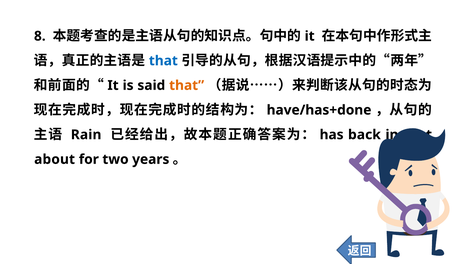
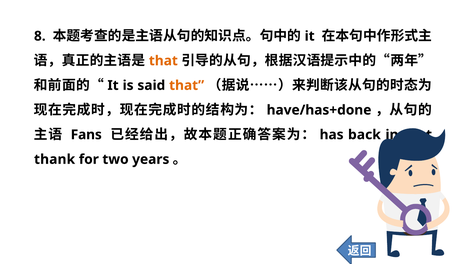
that colour: blue -> orange (163, 61)
Rain: Rain -> Fans (86, 135)
about: about -> thank (55, 160)
